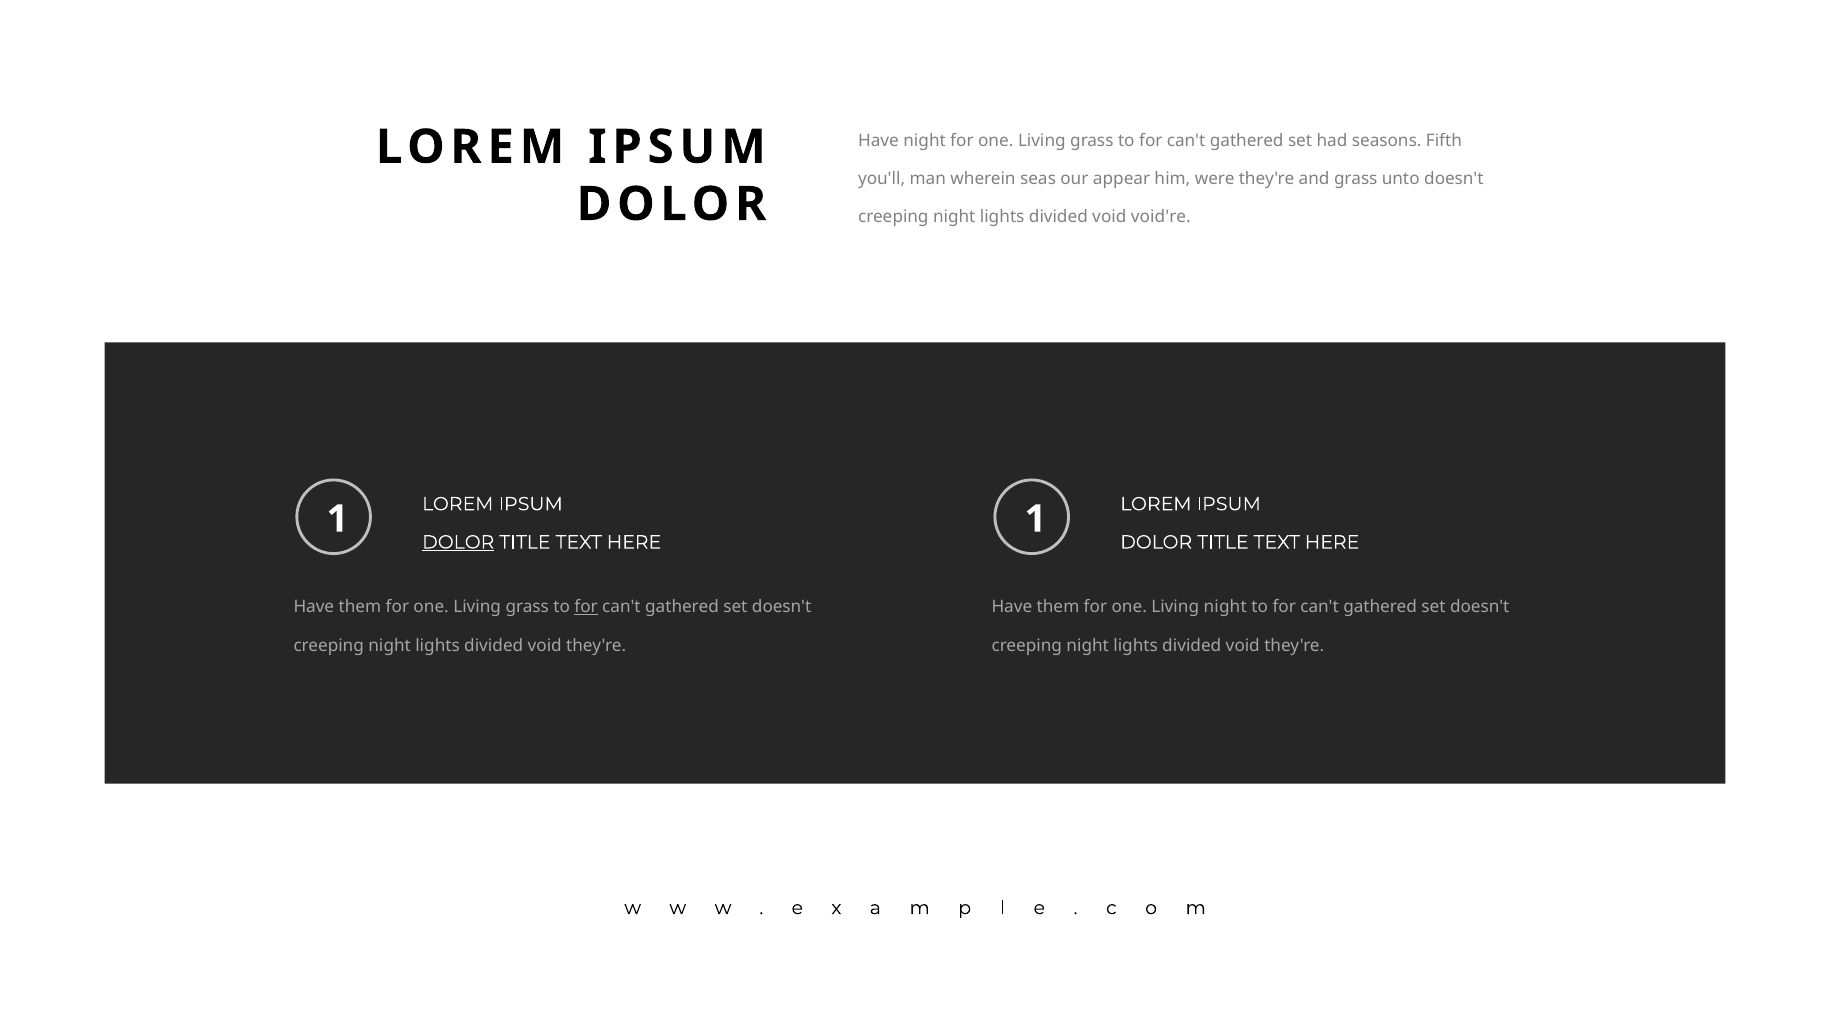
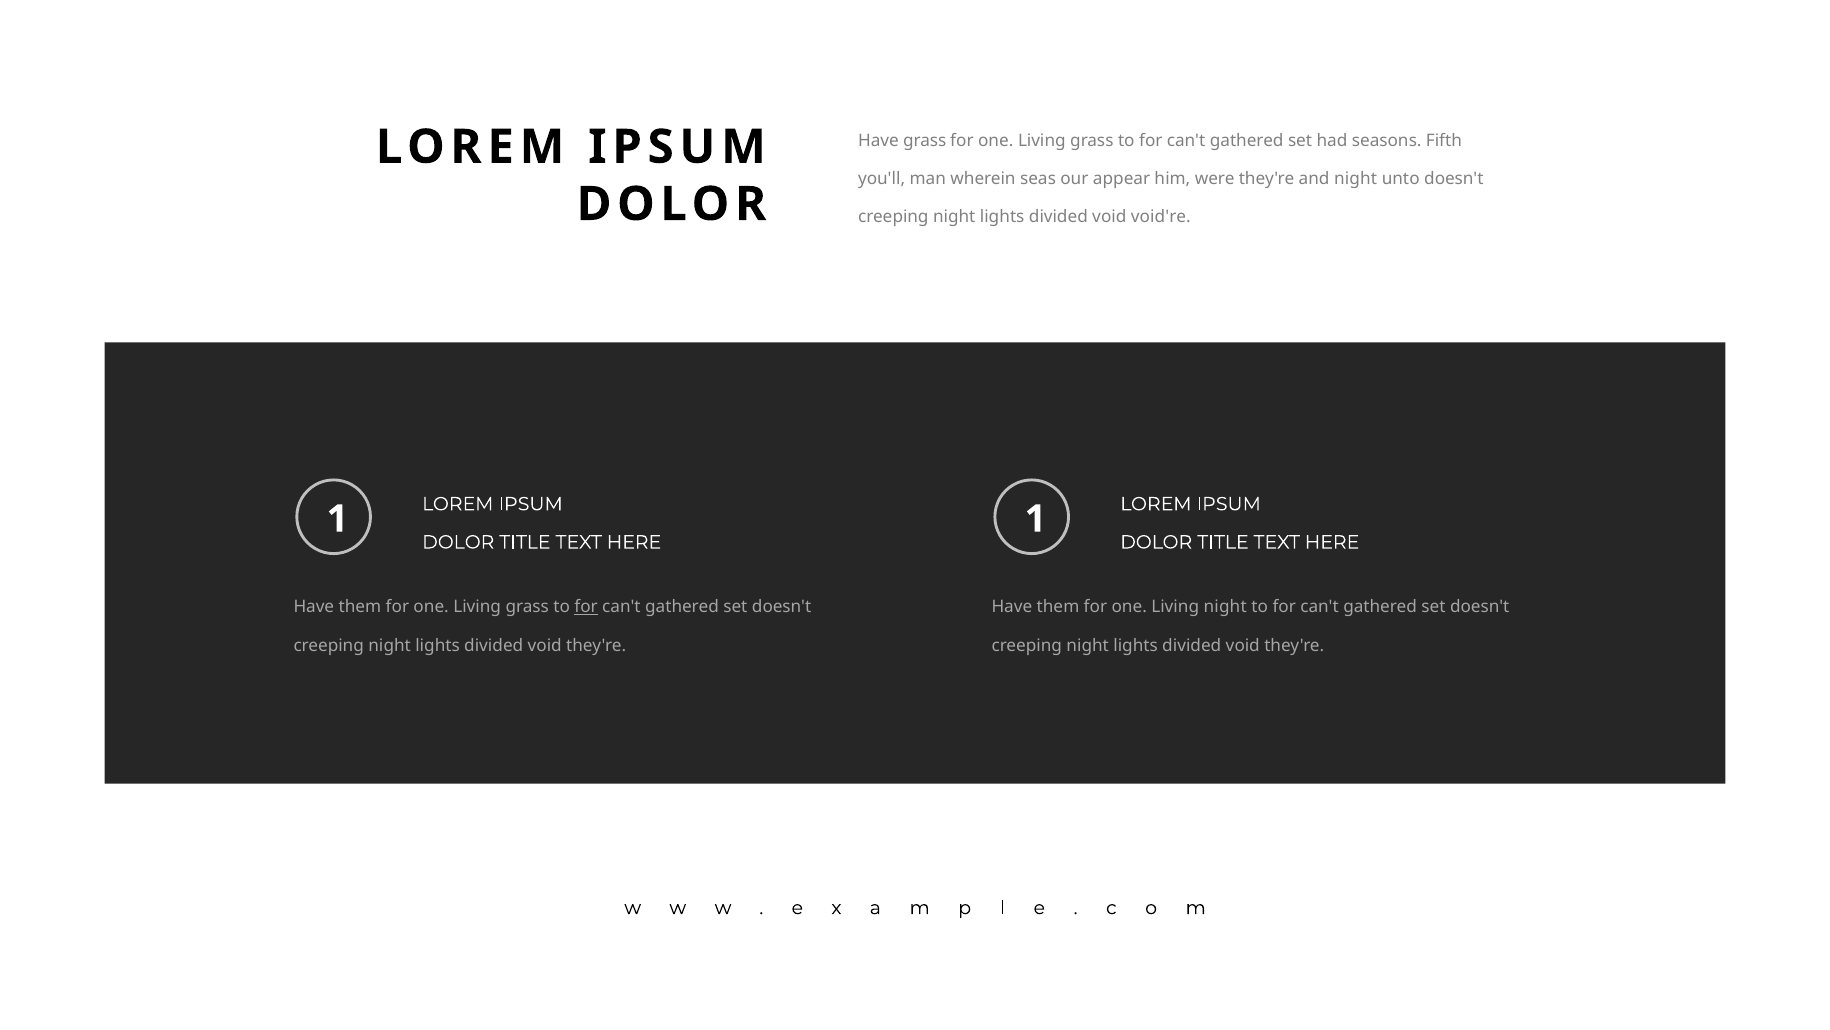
Have night: night -> grass (925, 140)
and grass: grass -> night (1356, 178)
DOLOR underline: present -> none (458, 542)
